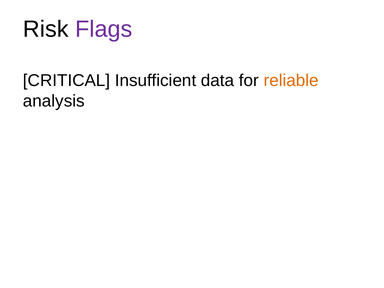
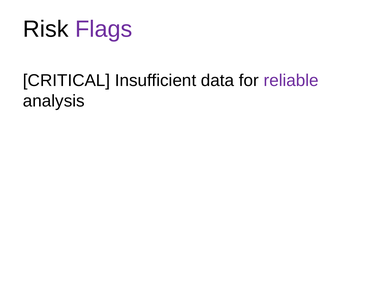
reliable colour: orange -> purple (291, 81)
